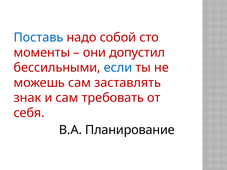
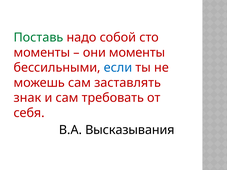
Поставь colour: blue -> green (38, 37)
они допустил: допустил -> моменты (137, 53)
Планирование: Планирование -> Высказывания (130, 130)
